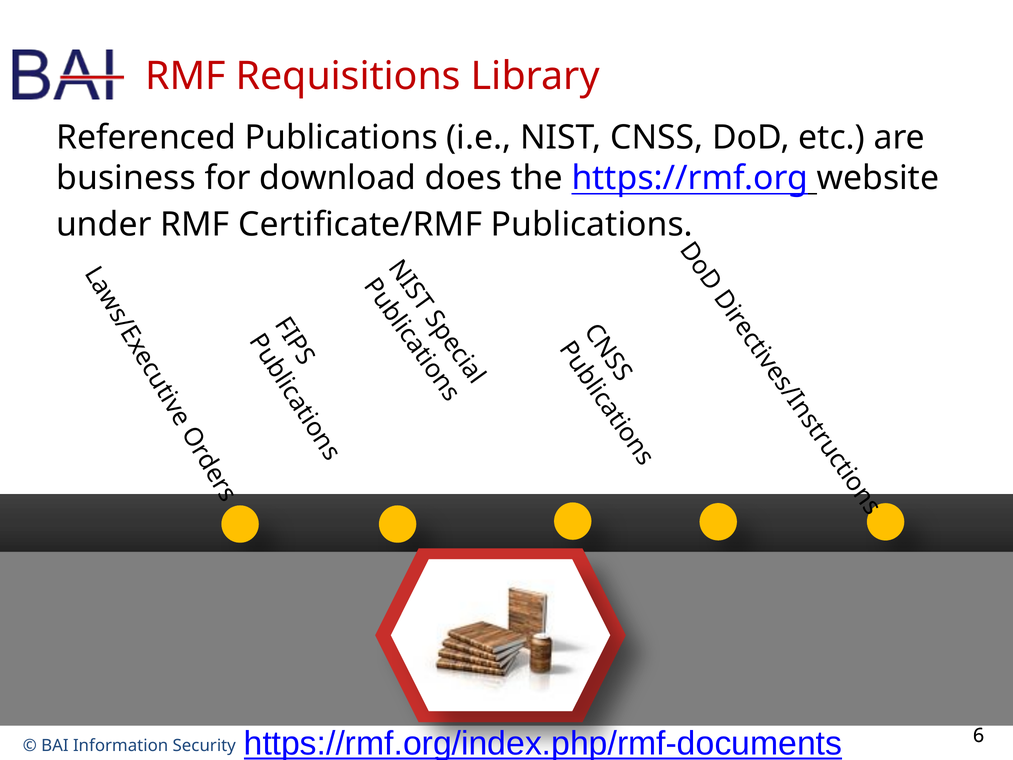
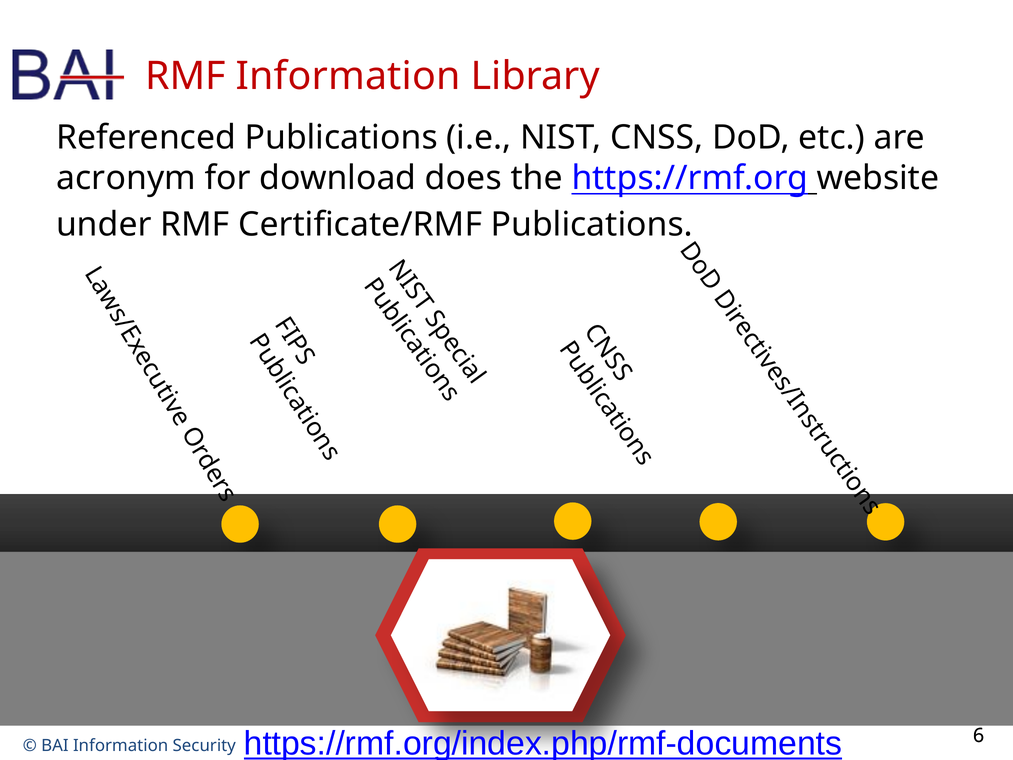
RMF Requisitions: Requisitions -> Information (348, 76)
business: business -> acronym (126, 178)
